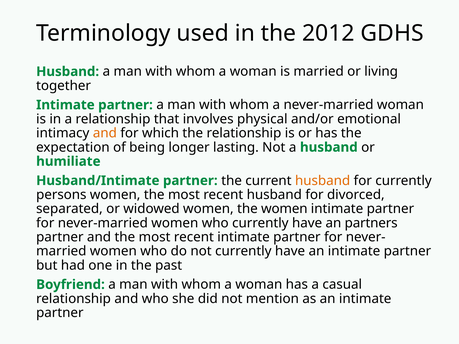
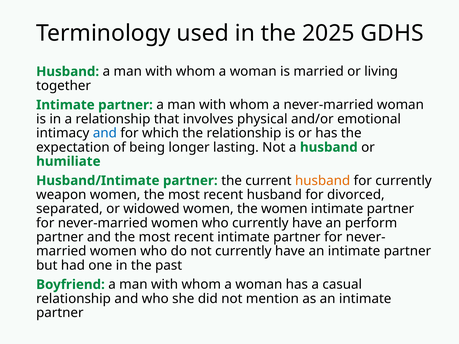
2012: 2012 -> 2025 (328, 33)
and colour: orange -> blue (105, 133)
persons: persons -> weapon (61, 195)
partners: partners -> perform (371, 223)
